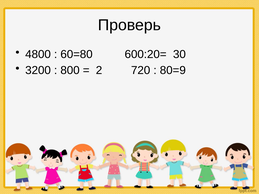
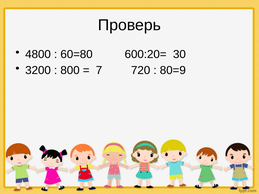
2: 2 -> 7 (99, 70)
